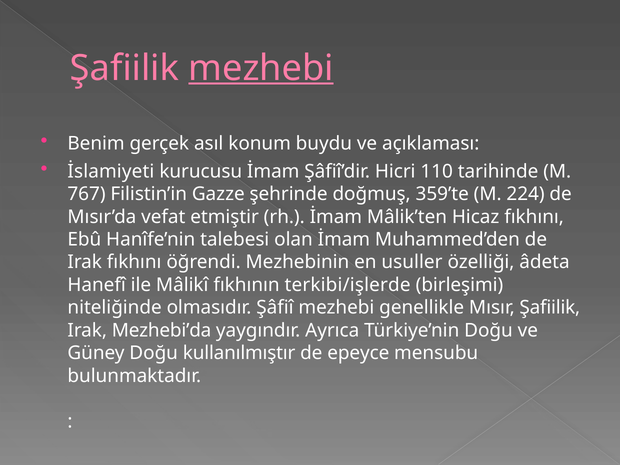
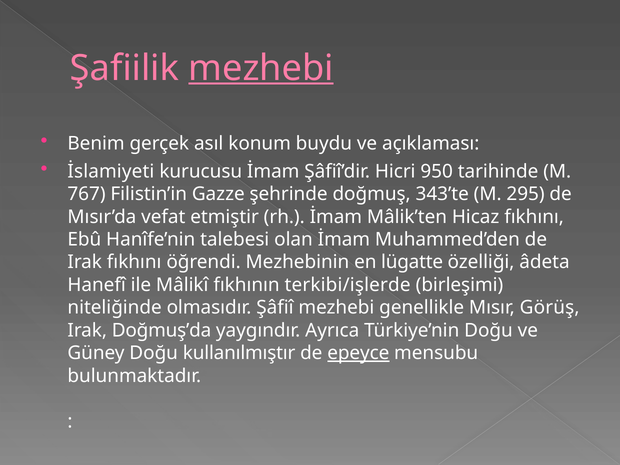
110: 110 -> 950 (437, 171)
359’te: 359’te -> 343’te (442, 194)
224: 224 -> 295 (526, 194)
usuller: usuller -> lügatte (412, 262)
Mısır Şafiilik: Şafiilik -> Görüş (550, 308)
Mezhebi’da: Mezhebi’da -> Doğmuş’da (162, 330)
epeyce underline: none -> present (358, 353)
